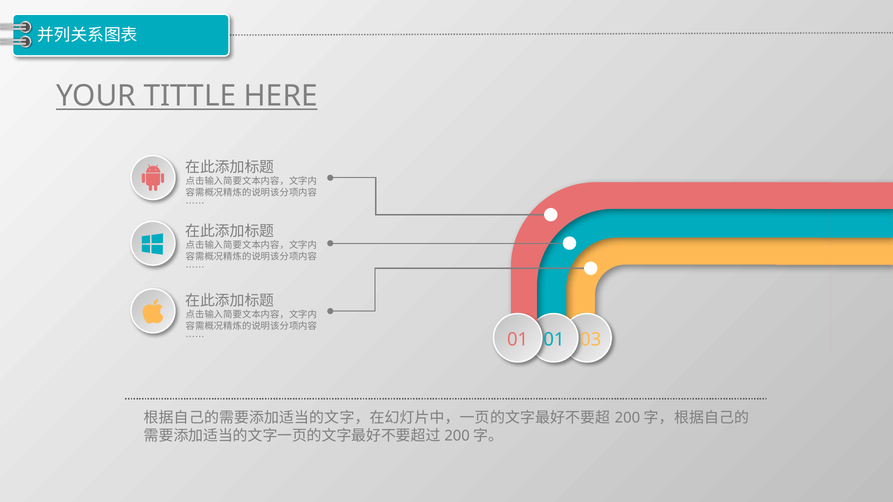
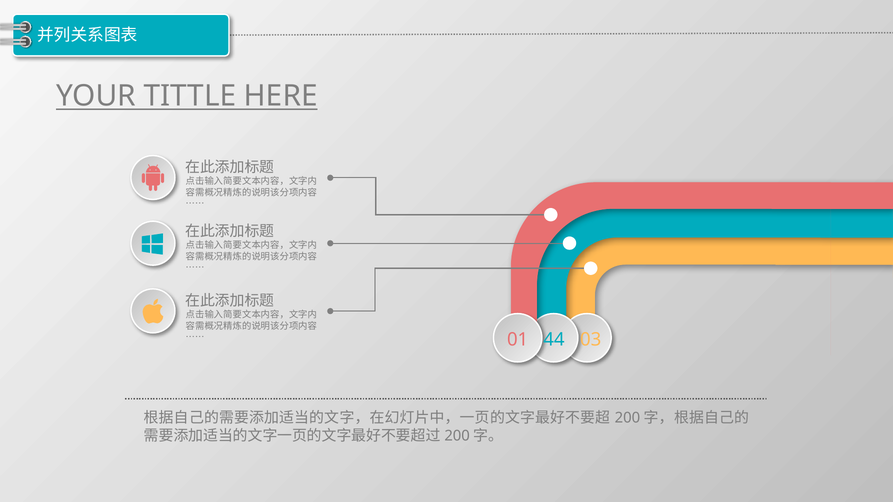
01 01: 01 -> 44 (554, 340)
